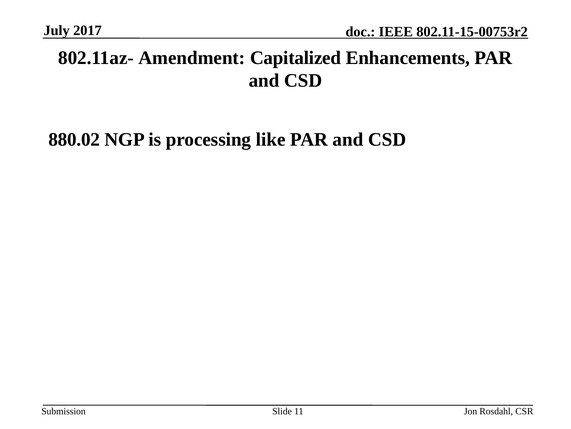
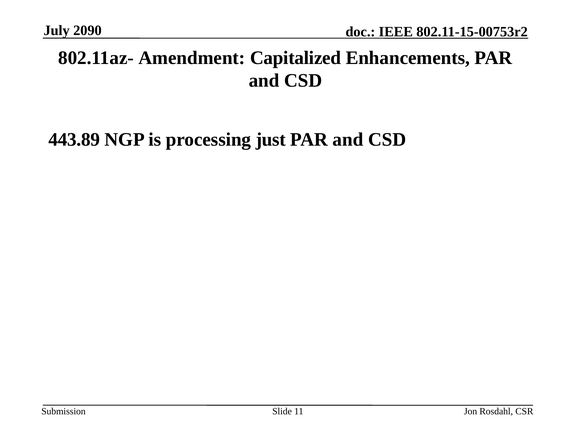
2017: 2017 -> 2090 (87, 30)
880.02: 880.02 -> 443.89 (74, 139)
like: like -> just (271, 139)
